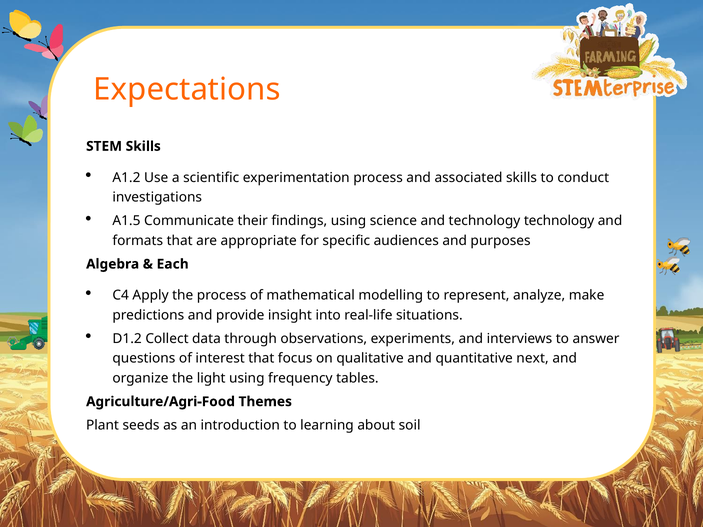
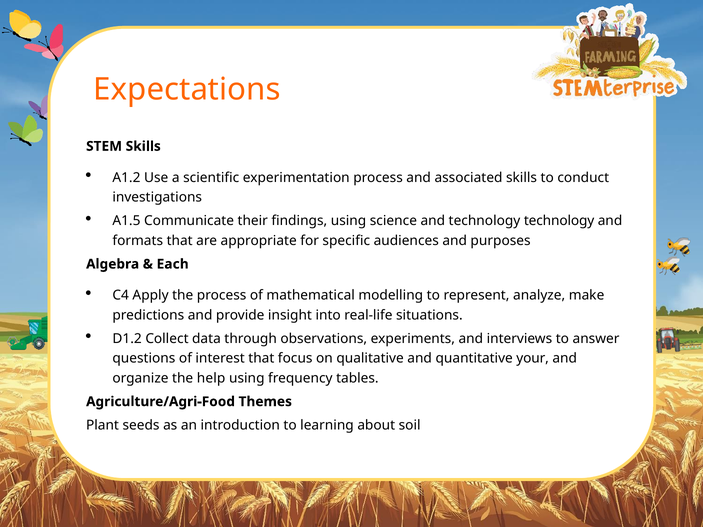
next: next -> your (533, 359)
light: light -> help (211, 378)
